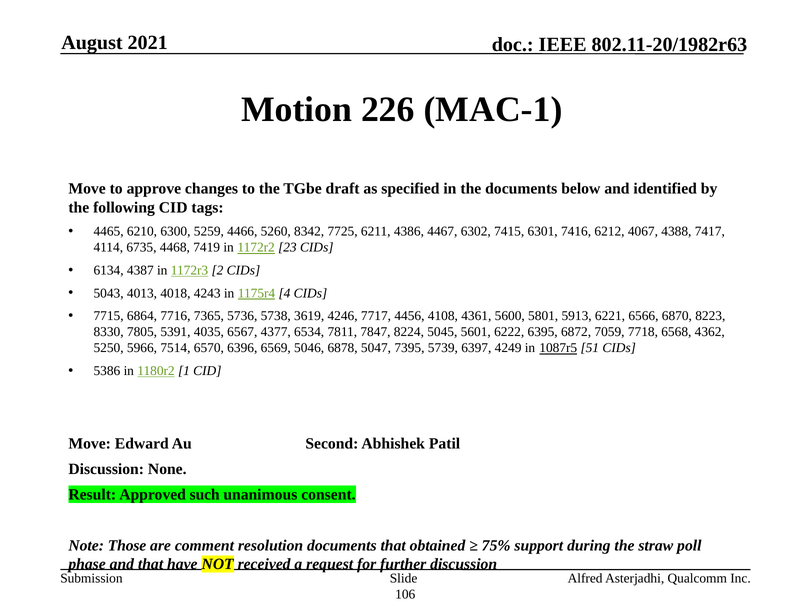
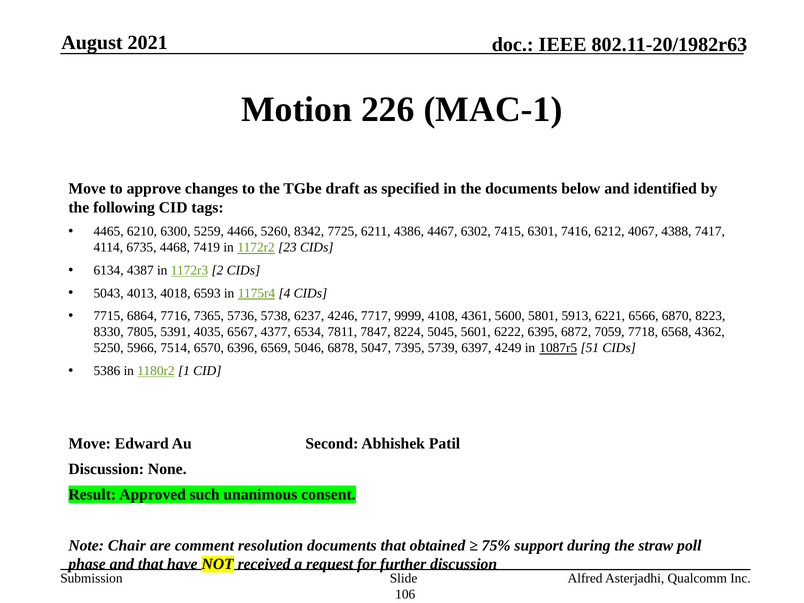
4243: 4243 -> 6593 (207, 293)
3619: 3619 -> 6237 (309, 316)
4456: 4456 -> 9999 (409, 316)
Those: Those -> Chair (127, 545)
